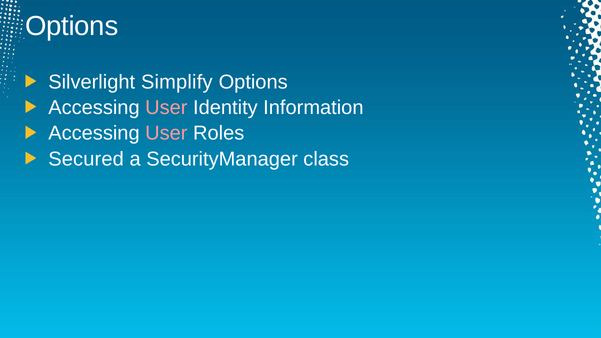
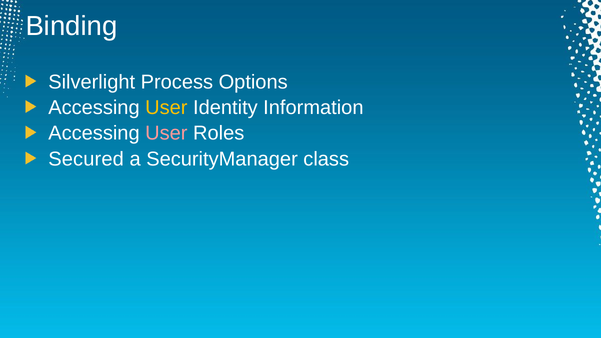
Options: Options -> Binding (72, 26)
Simplify: Simplify -> Process (177, 82)
User colour: pink -> yellow (166, 108)
